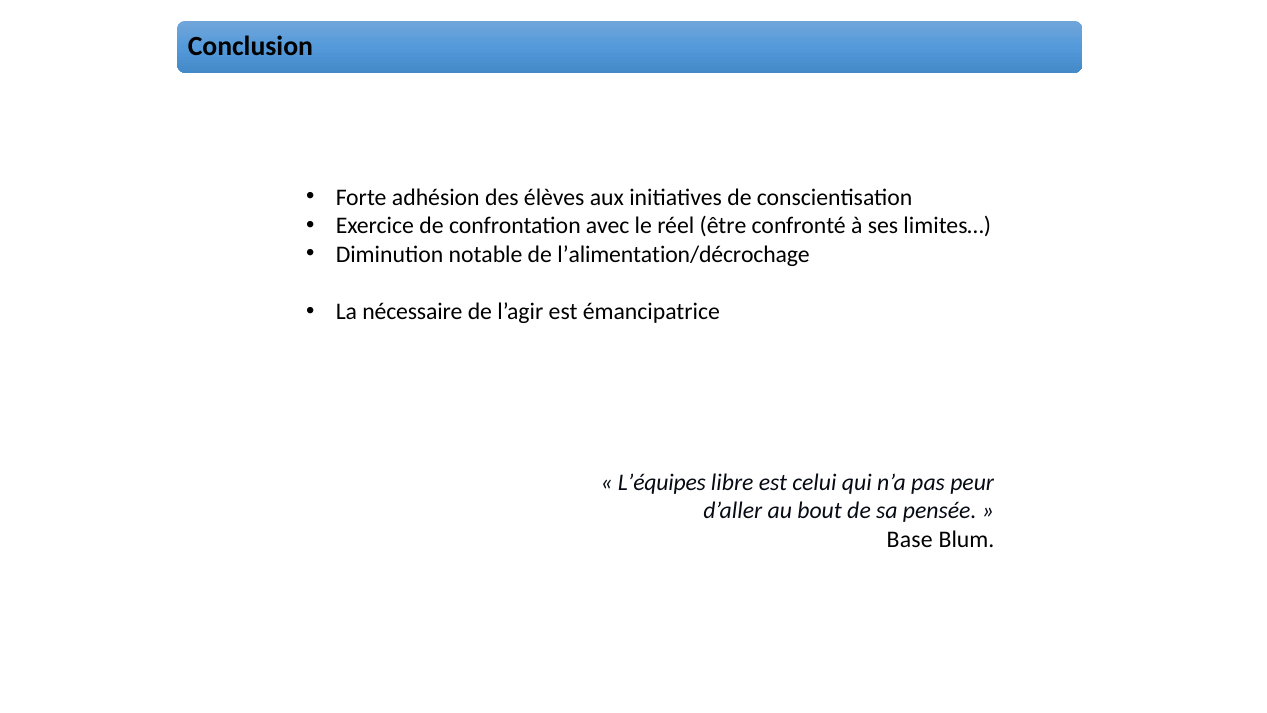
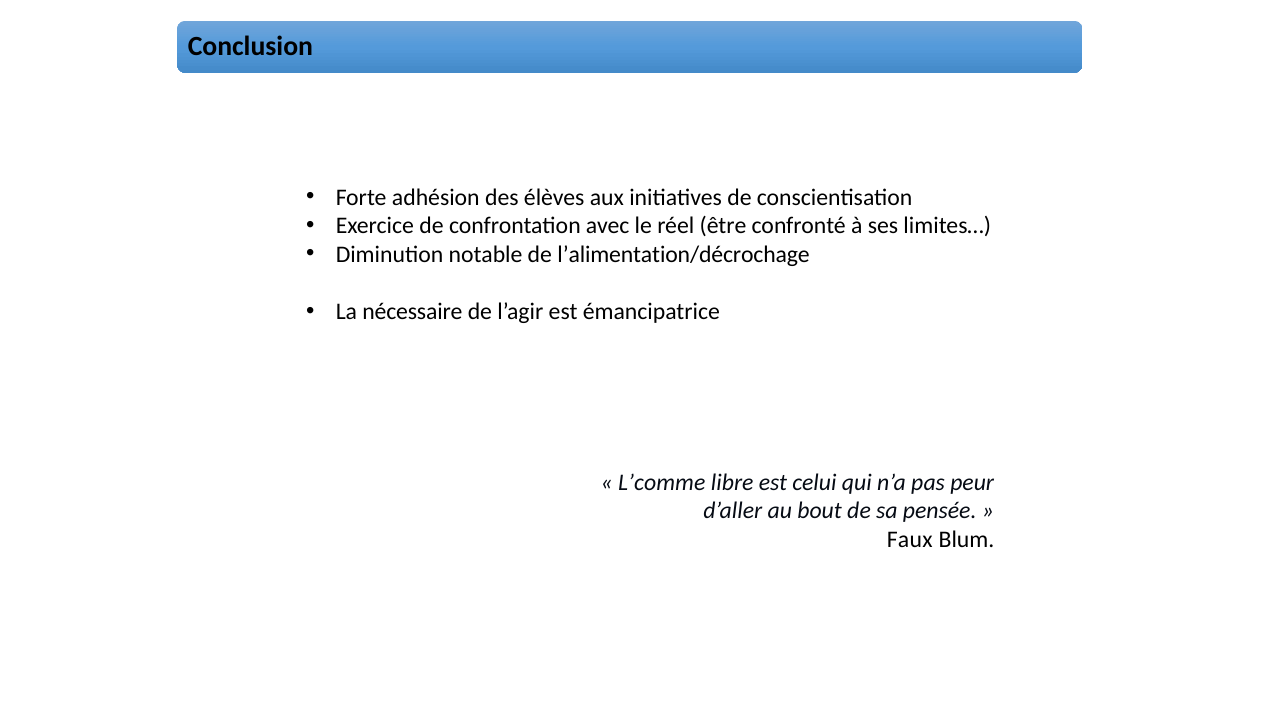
L’équipes: L’équipes -> L’comme (662, 482)
Base: Base -> Faux (910, 539)
